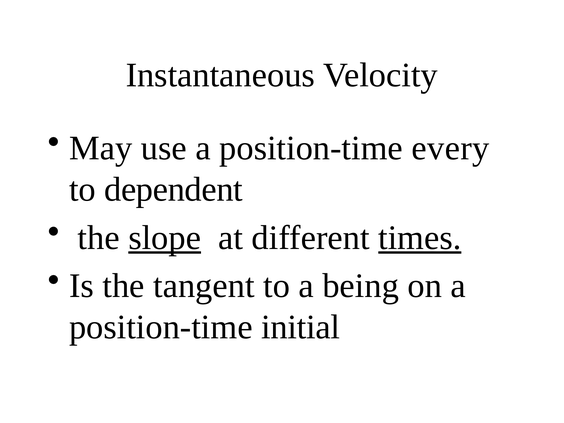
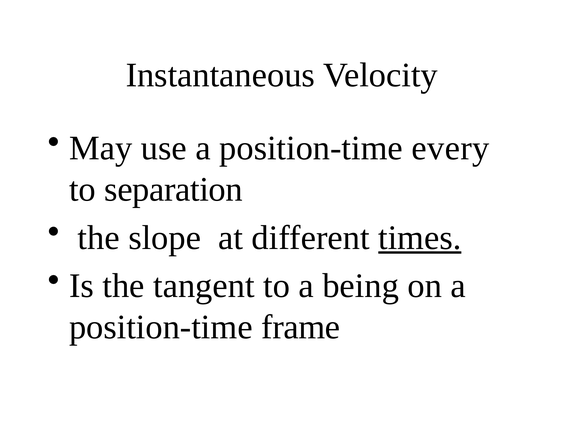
dependent: dependent -> separation (173, 189)
slope underline: present -> none (165, 238)
initial: initial -> frame (301, 327)
